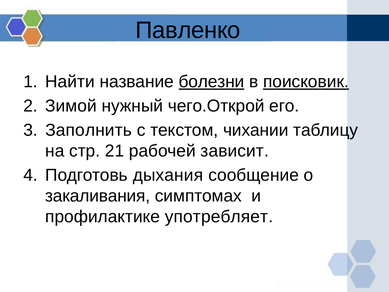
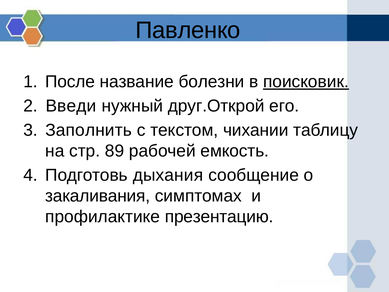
Найти: Найти -> После (70, 82)
болезни underline: present -> none (212, 82)
Зимой: Зимой -> Введи (71, 106)
чего.Открой: чего.Открой -> друг.Открой (216, 106)
21: 21 -> 89 (115, 151)
зависит: зависит -> емкость (235, 151)
употребляет: употребляет -> презентацию (219, 216)
